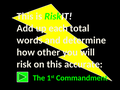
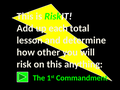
words: words -> lesson (30, 40)
accurate: accurate -> anything (83, 64)
